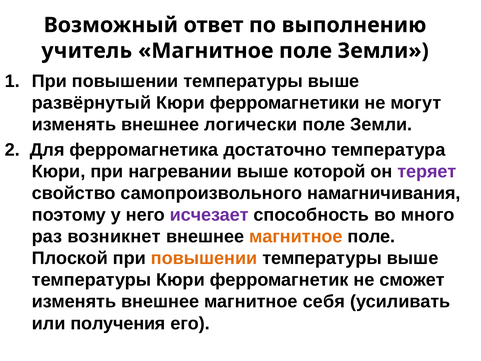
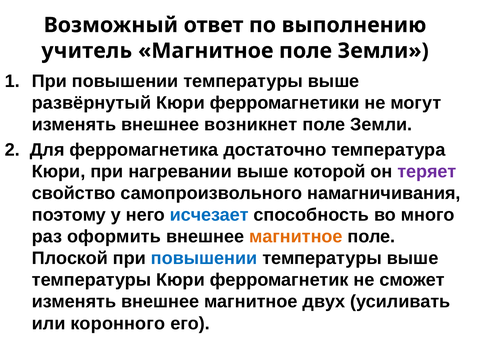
логически: логически -> возникнет (251, 125)
исчезает colour: purple -> blue (209, 215)
возникнет: возникнет -> оформить (114, 236)
повышении colour: orange -> blue (204, 258)
себя: себя -> двух (324, 301)
получения: получения -> коронного (118, 323)
